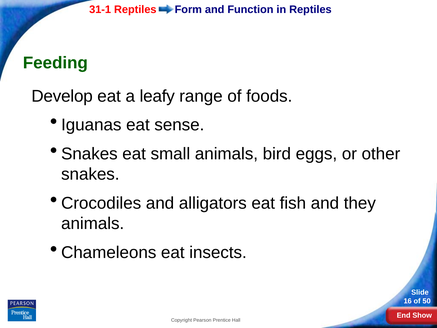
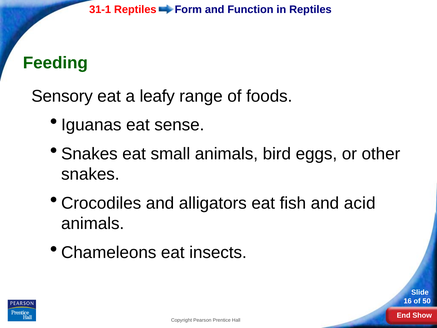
Develop: Develop -> Sensory (62, 96)
they: they -> acid (360, 203)
